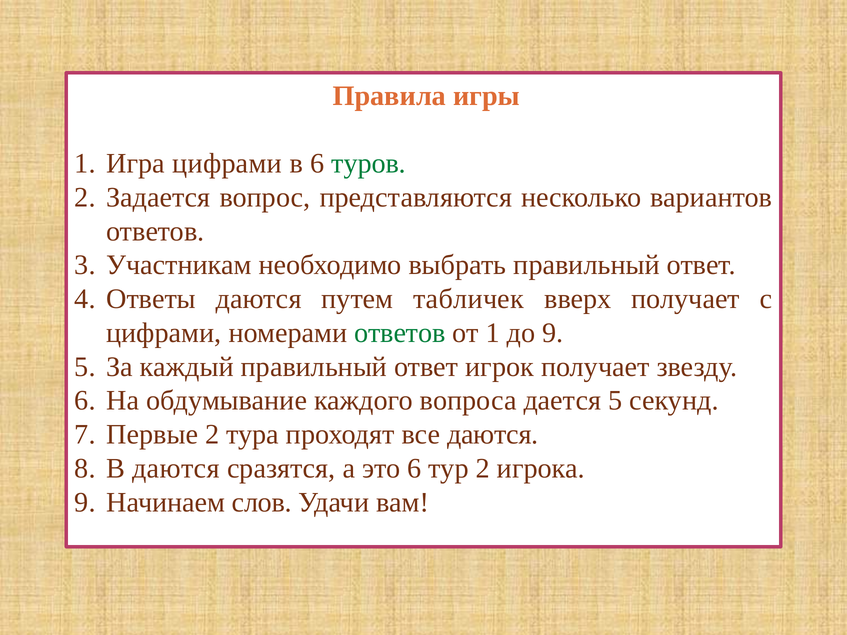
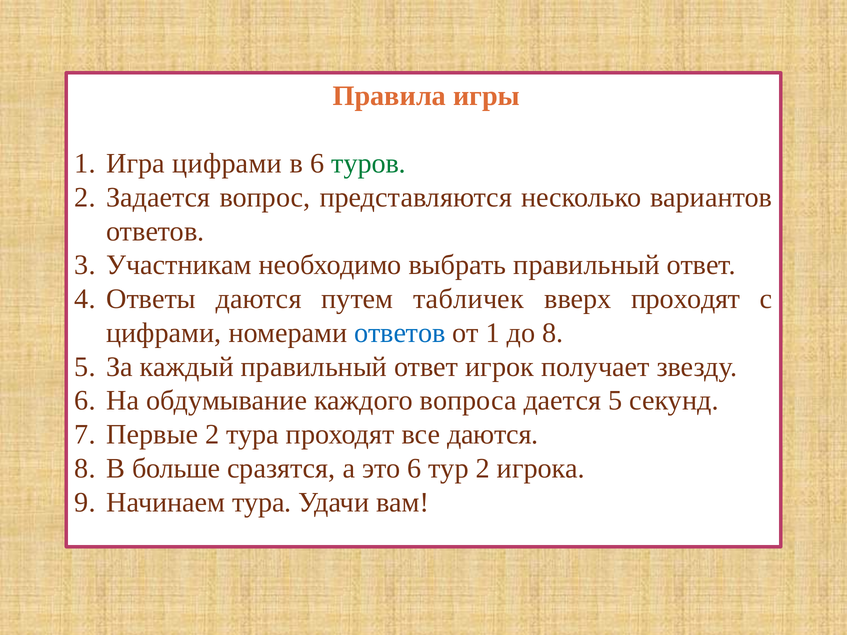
вверх получает: получает -> проходят (686, 299)
ответов colour: green -> blue (400, 333)
до 9: 9 -> 8 (553, 333)
В даются: даются -> больше (176, 469)
Начинаем слов: слов -> тура (262, 502)
